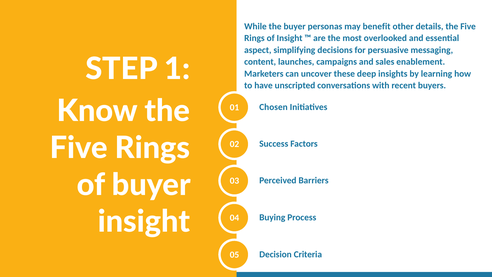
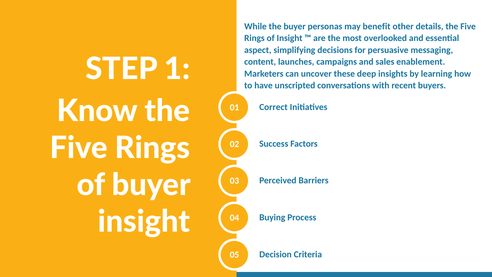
Chosen: Chosen -> Correct (273, 107)
